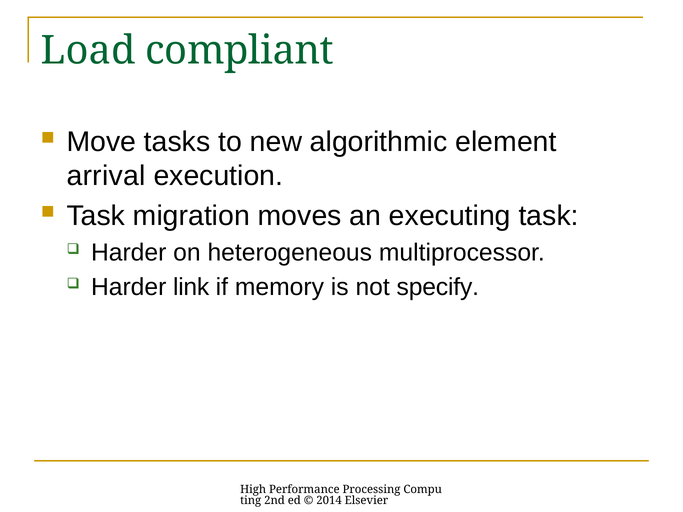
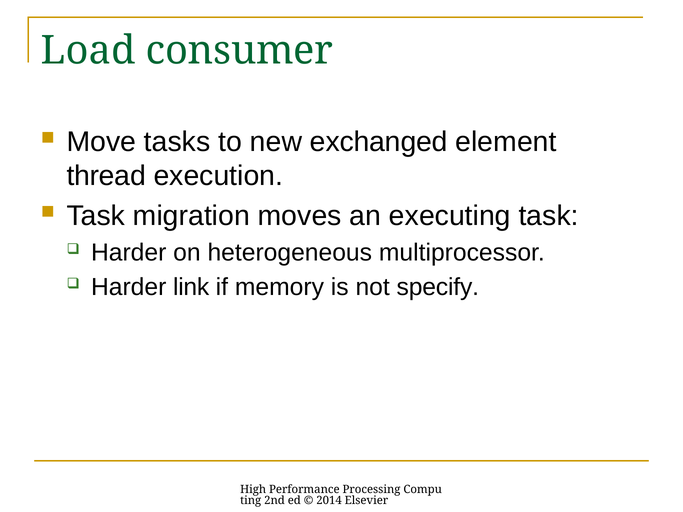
compliant: compliant -> consumer (240, 51)
algorithmic: algorithmic -> exchanged (379, 142)
arrival: arrival -> thread (106, 176)
